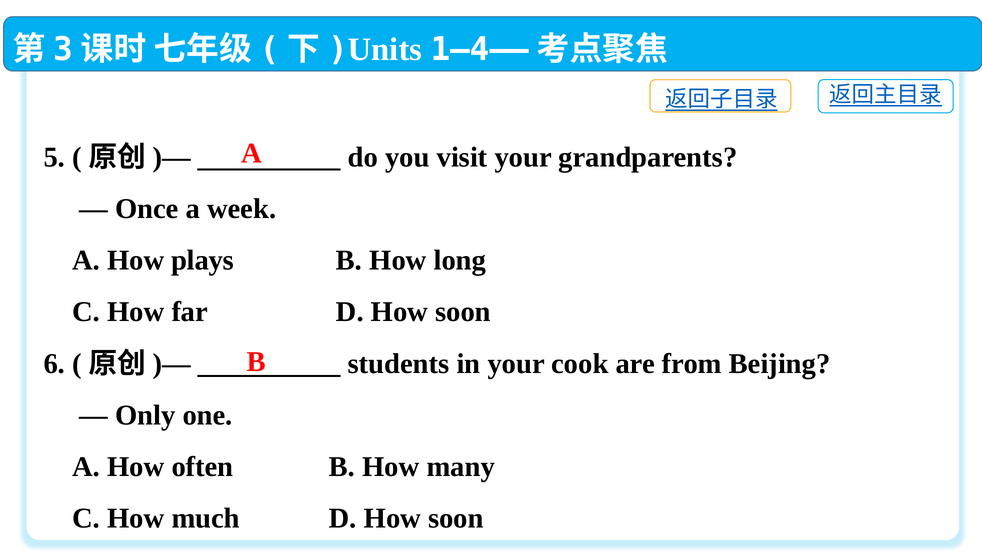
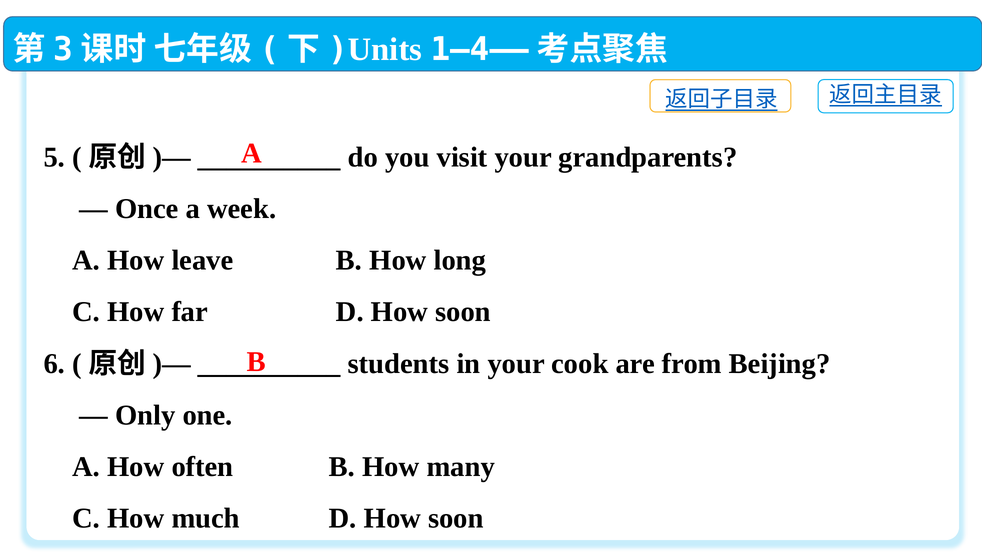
plays: plays -> leave (202, 261)
